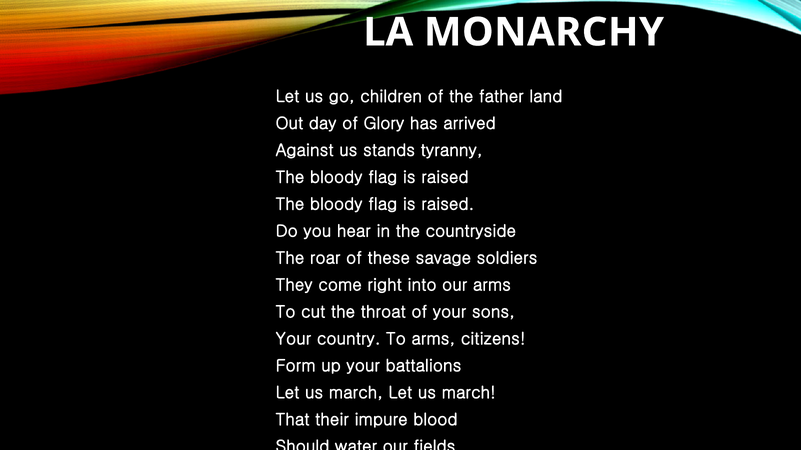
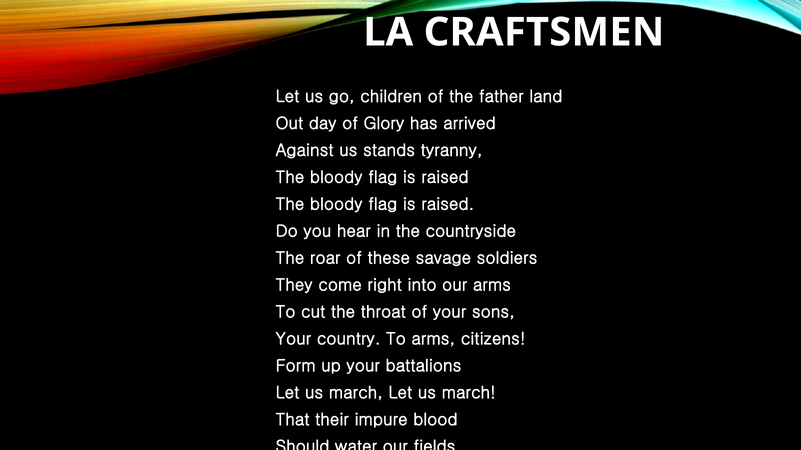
MONARCHY: MONARCHY -> CRAFTSMEN (544, 32)
